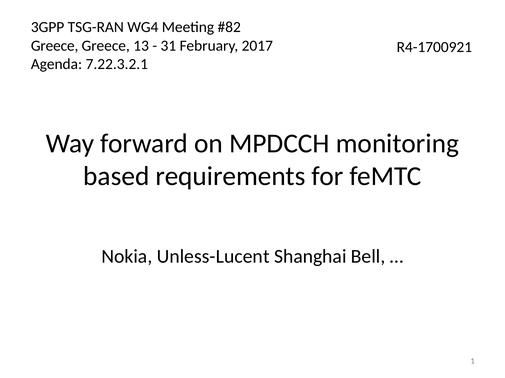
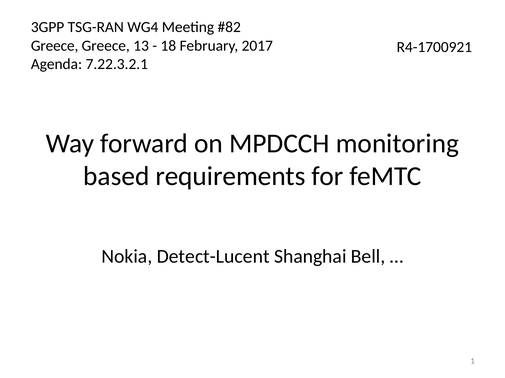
31: 31 -> 18 (168, 46)
Unless-Lucent: Unless-Lucent -> Detect-Lucent (213, 257)
